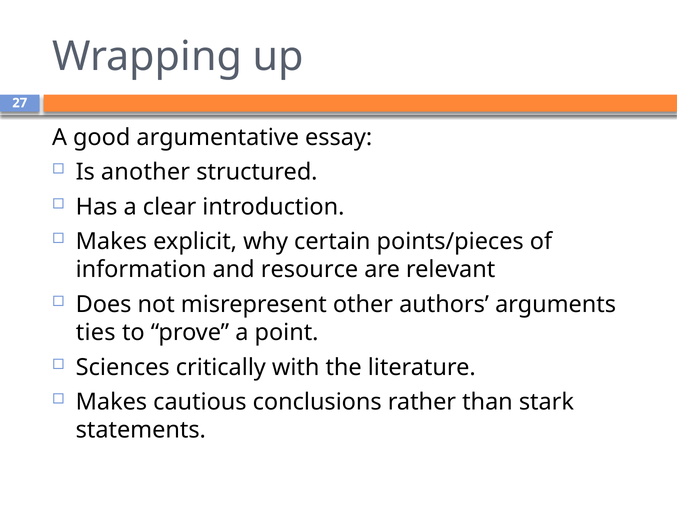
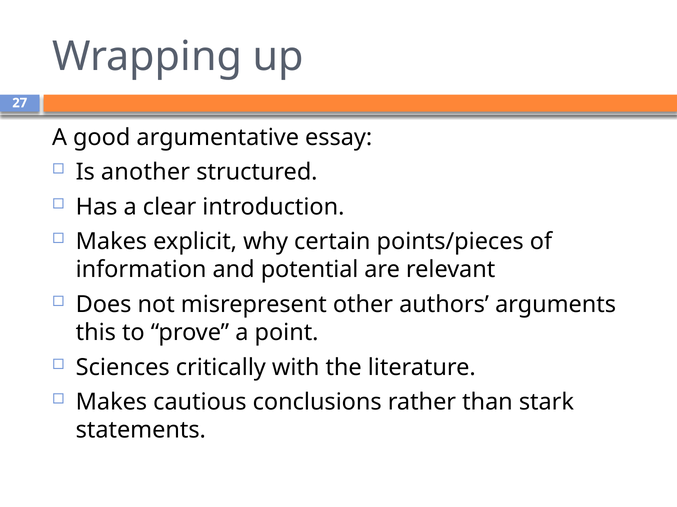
resource: resource -> potential (310, 270)
ties: ties -> this (96, 333)
